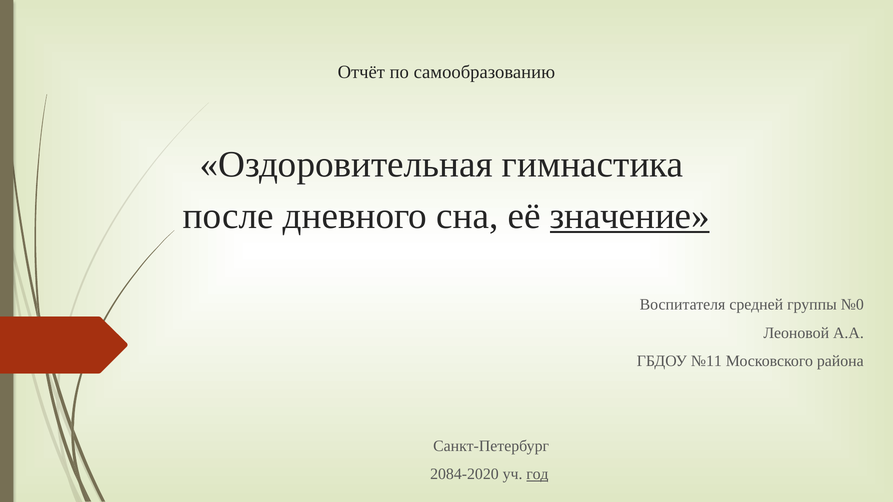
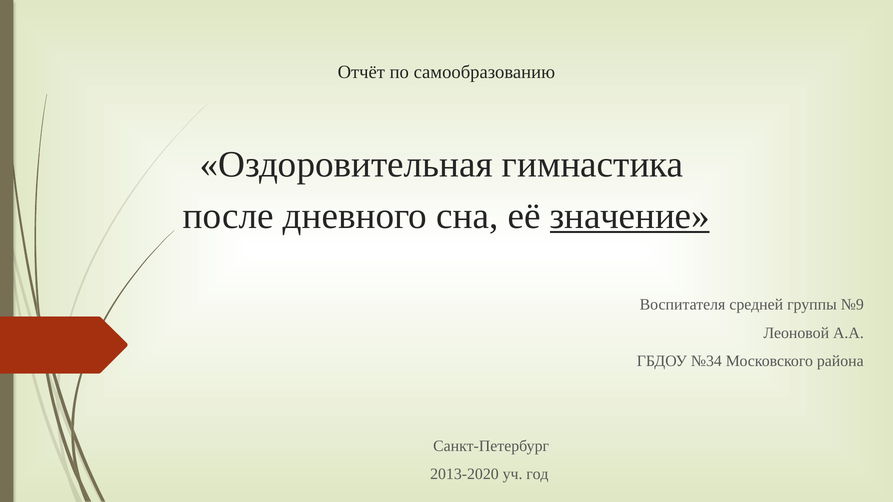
№0: №0 -> №9 (852, 305)
№11: №11 -> №34 (706, 361)
2084-2020: 2084-2020 -> 2013-2020 (464, 475)
год underline: present -> none (537, 475)
